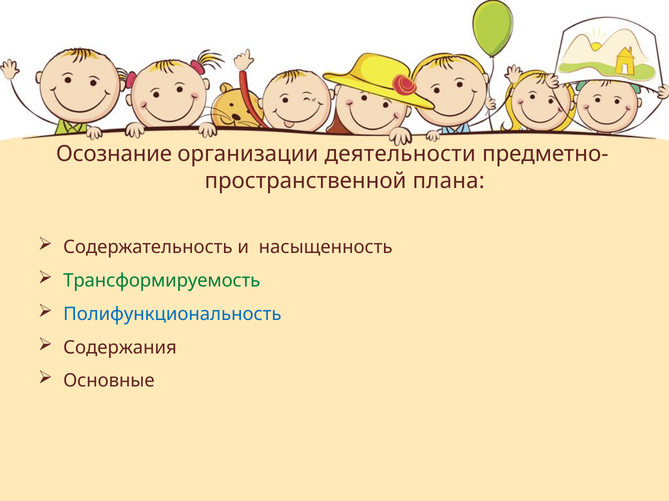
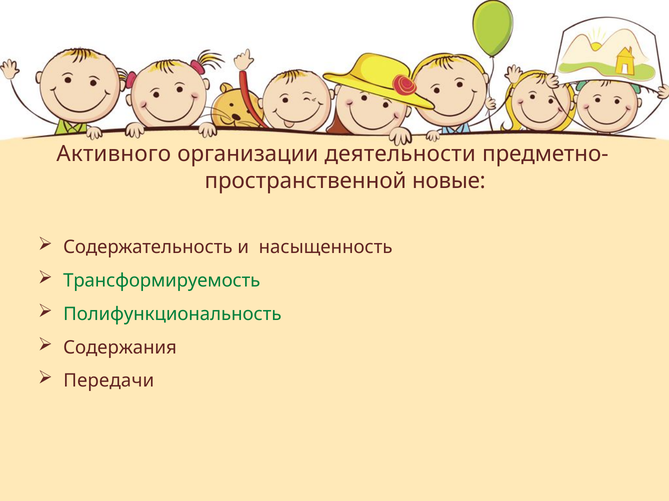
Осознание: Осознание -> Активного (114, 154)
плана: плана -> новые (449, 181)
Полифункциональность colour: blue -> green (172, 314)
Основные: Основные -> Передачи (109, 381)
